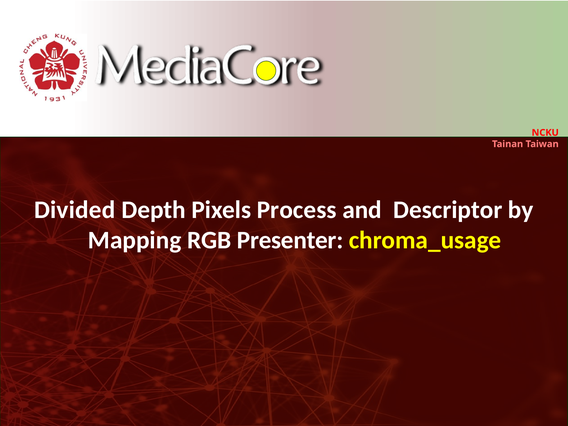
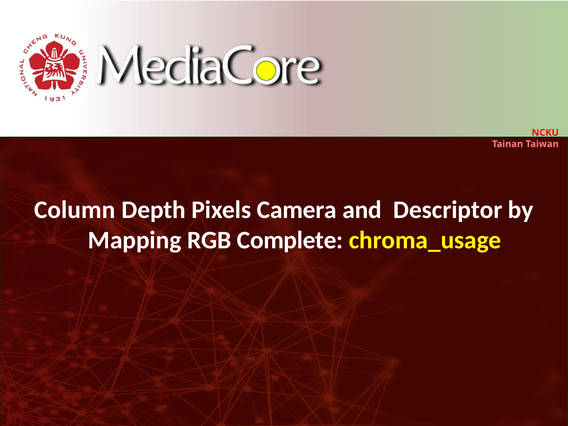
Divided: Divided -> Column (75, 210)
Process: Process -> Camera (297, 210)
Presenter: Presenter -> Complete (290, 240)
